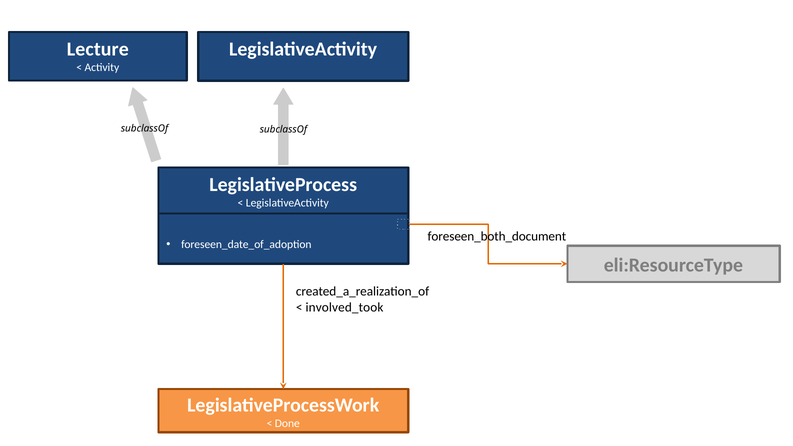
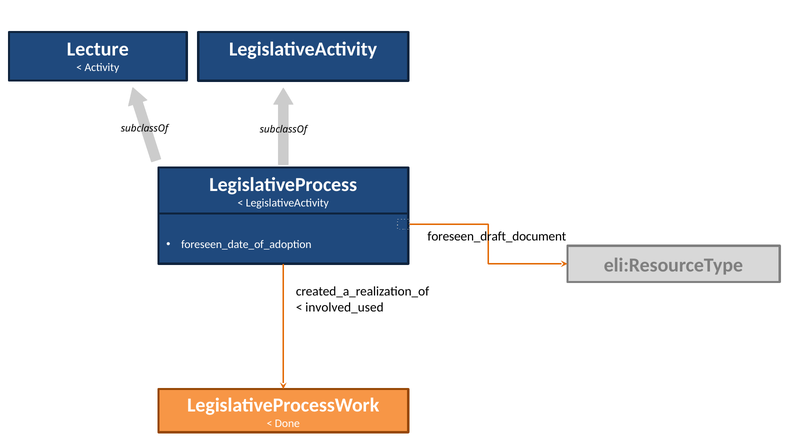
foreseen_both_document: foreseen_both_document -> foreseen_draft_document (497, 236)
involved_took: involved_took -> involved_used (344, 307)
